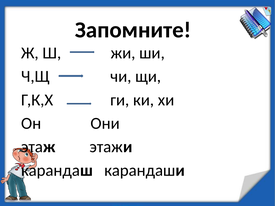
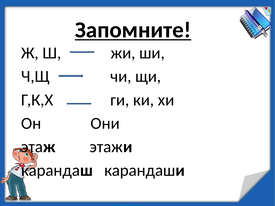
Запомните underline: none -> present (133, 30)
